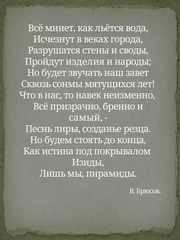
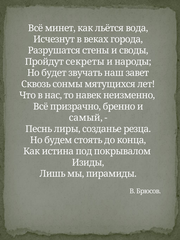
изделия: изделия -> секреты (85, 62)
